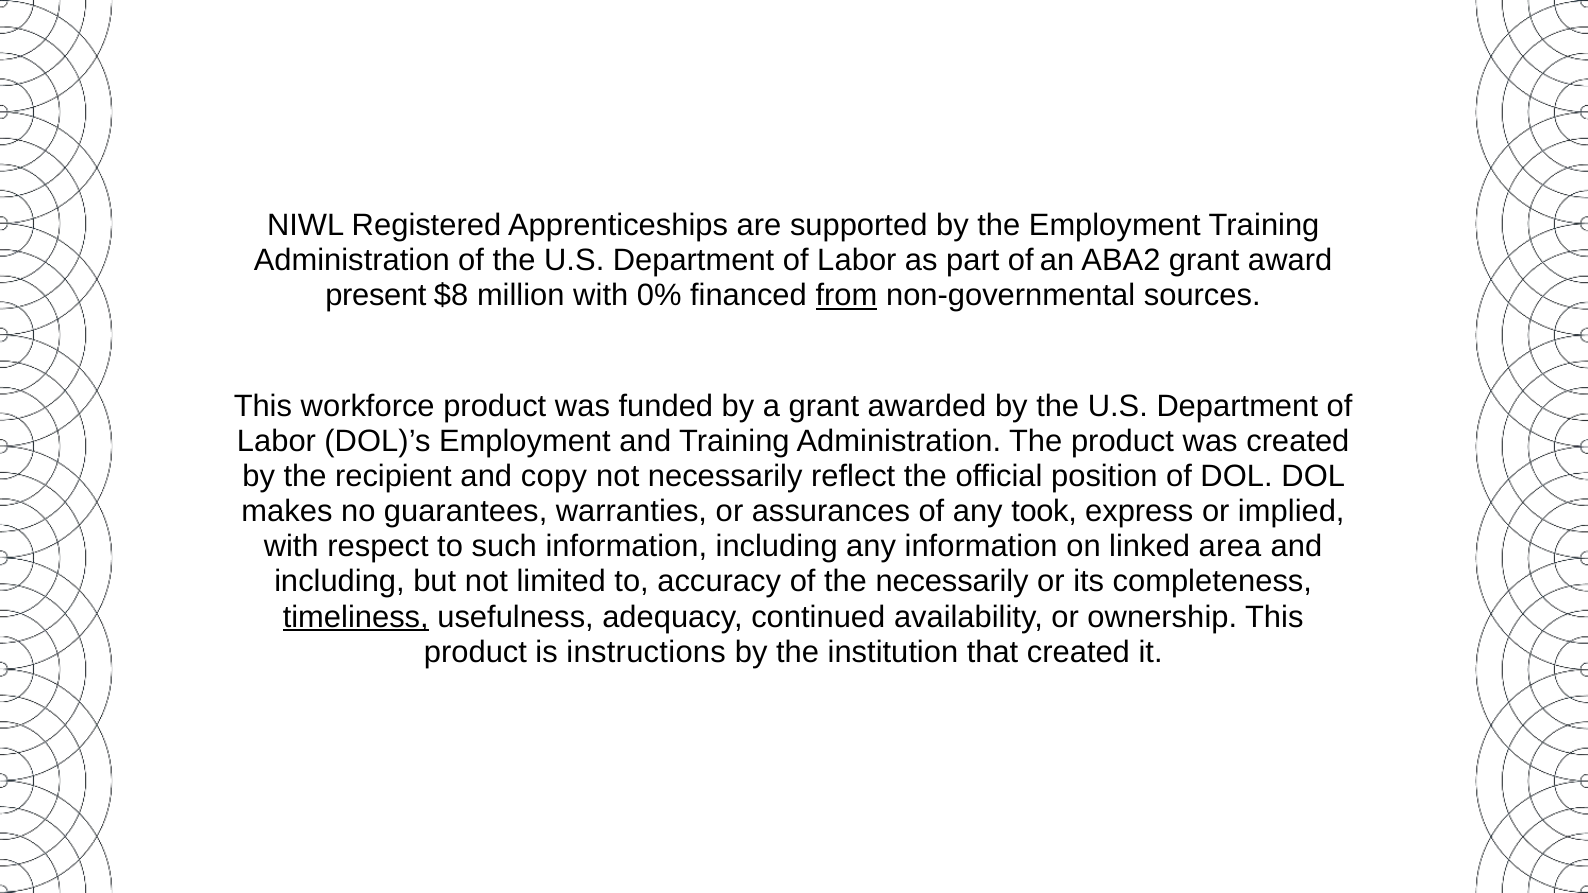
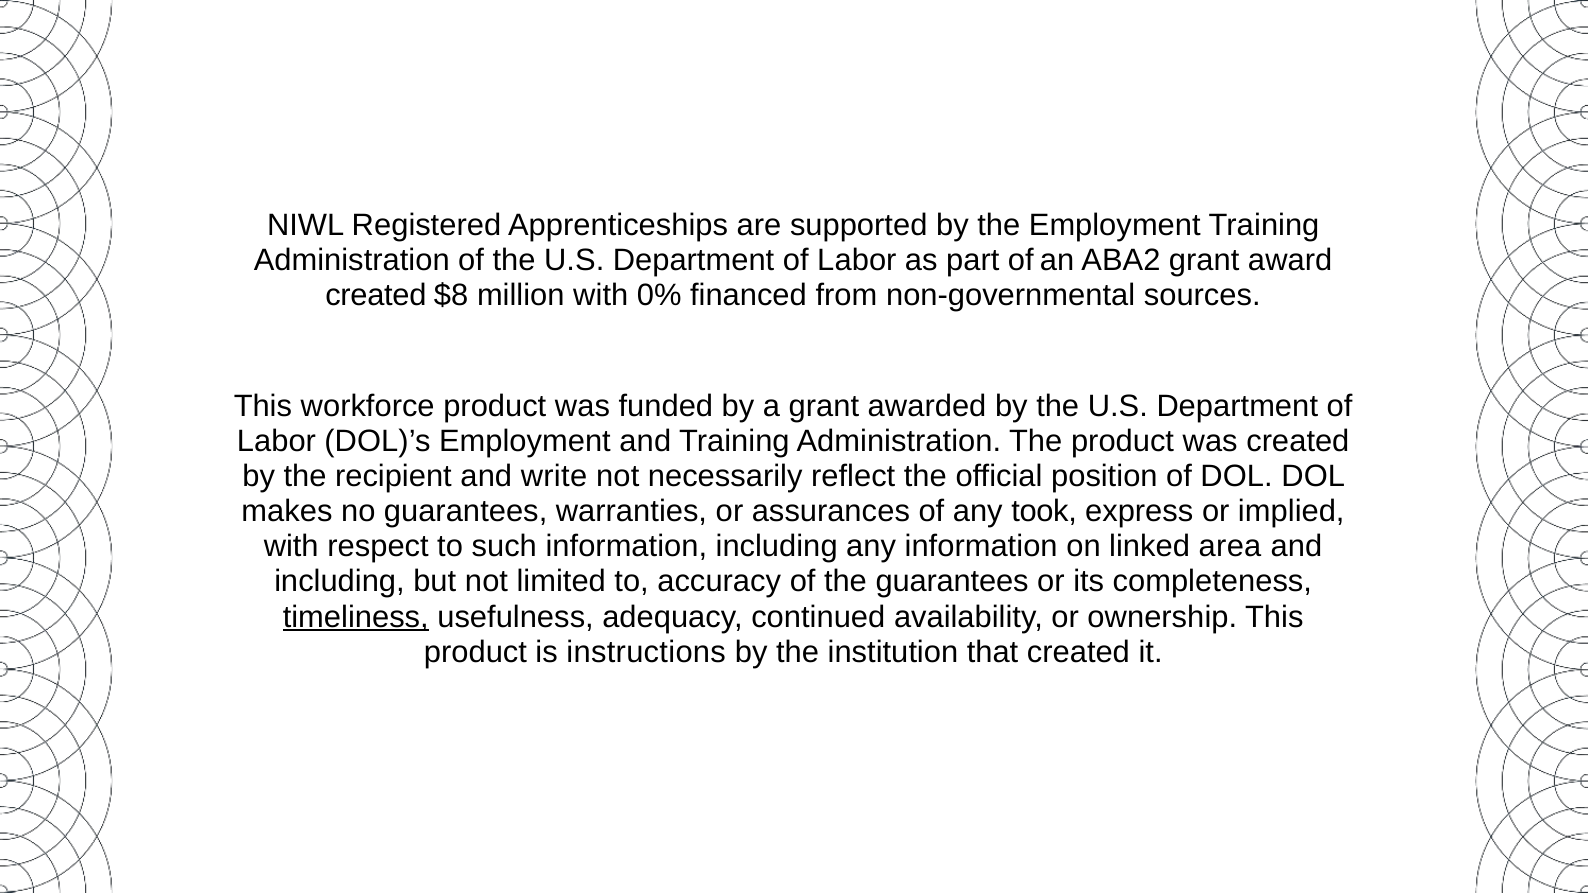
present: present -> created (376, 296)
from underline: present -> none (846, 296)
copy: copy -> write (554, 476)
the necessarily: necessarily -> guarantees (952, 582)
